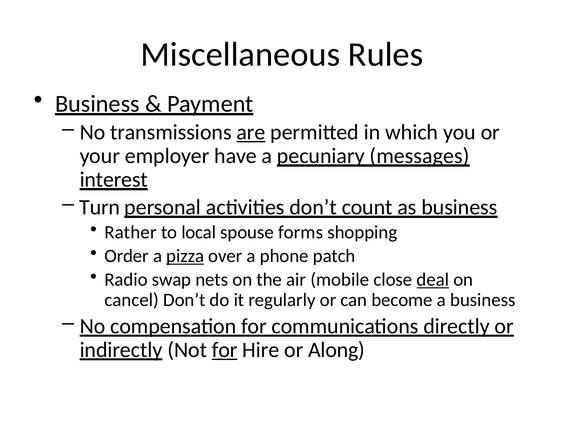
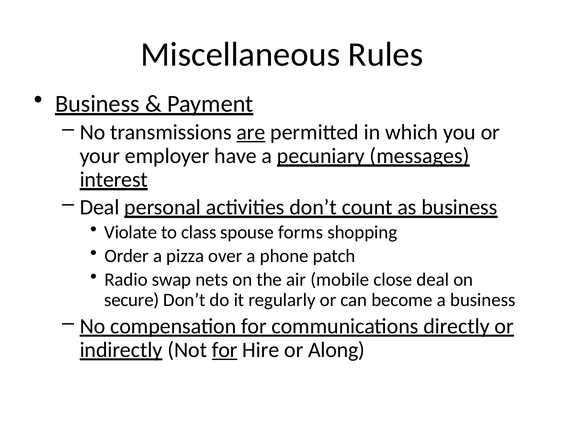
Turn: Turn -> Deal (100, 207)
Rather: Rather -> Violate (131, 232)
local: local -> class (199, 232)
pizza underline: present -> none (185, 256)
deal underline: present -> none (433, 280)
cancel: cancel -> secure (132, 300)
